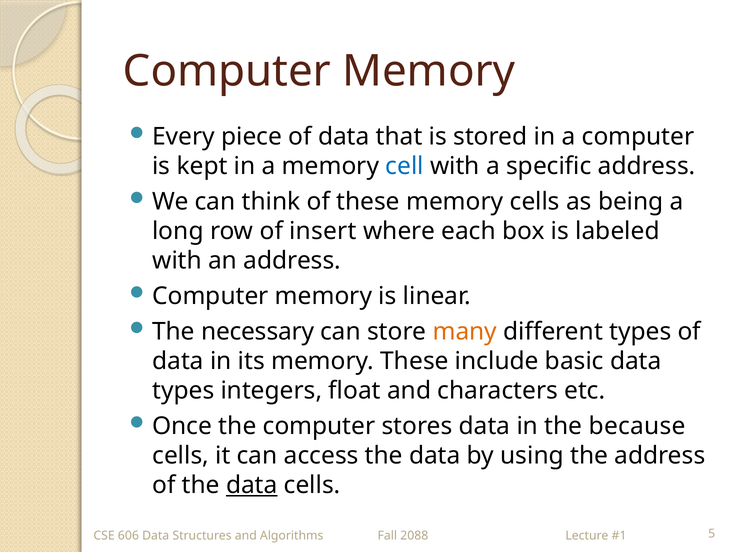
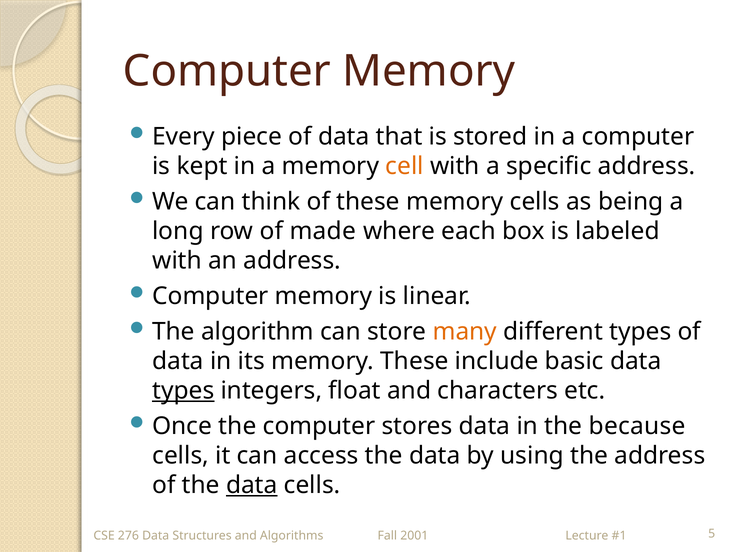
cell colour: blue -> orange (405, 166)
insert: insert -> made (323, 231)
necessary: necessary -> algorithm (258, 332)
types underline: none -> present (183, 391)
606: 606 -> 276 (128, 536)
2088: 2088 -> 2001 (414, 536)
